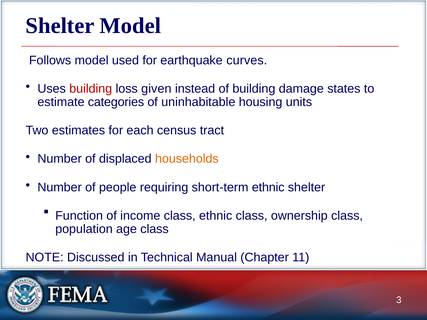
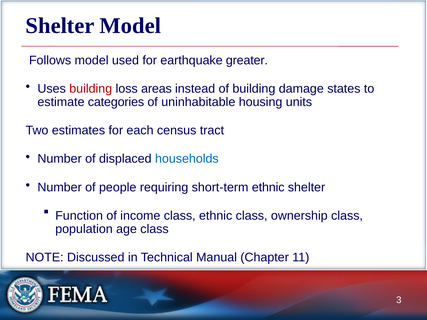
curves: curves -> greater (247, 60)
given: given -> areas (156, 89)
households colour: orange -> blue (187, 159)
